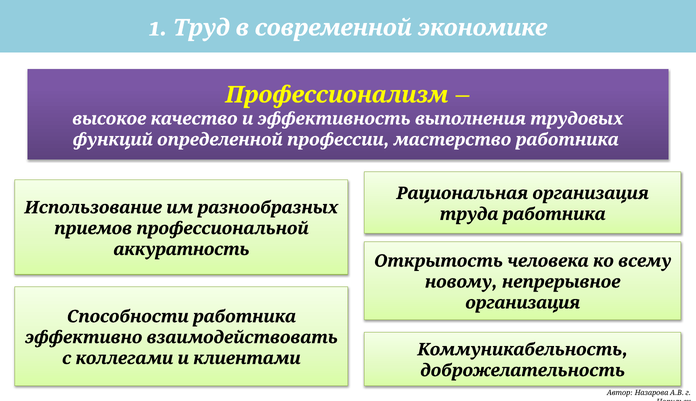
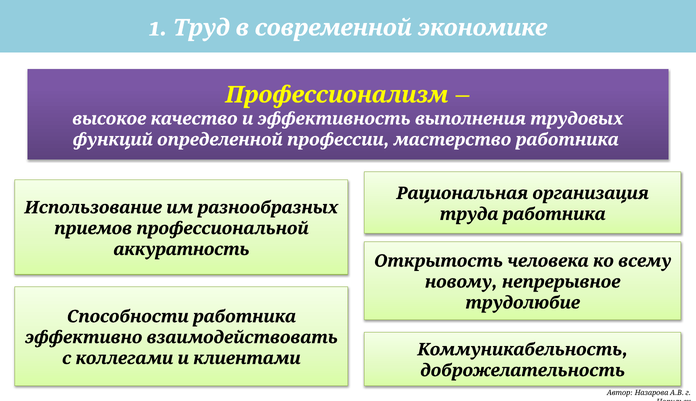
организация: организация -> трудолюбие (523, 303)
